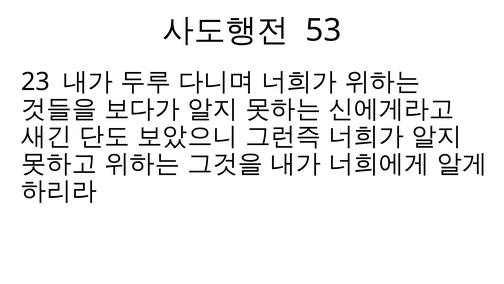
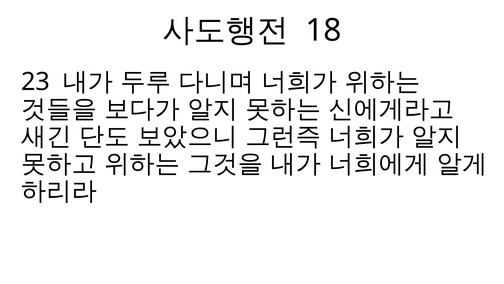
53: 53 -> 18 (323, 30)
